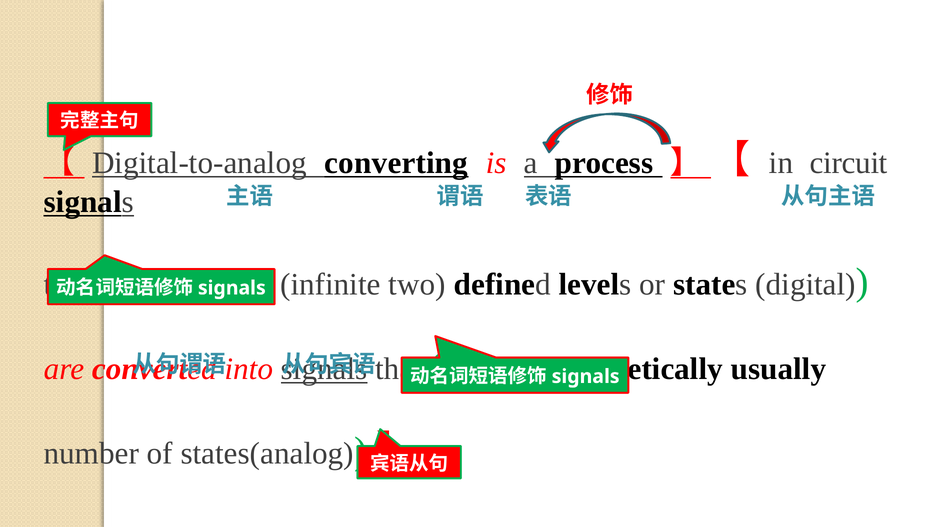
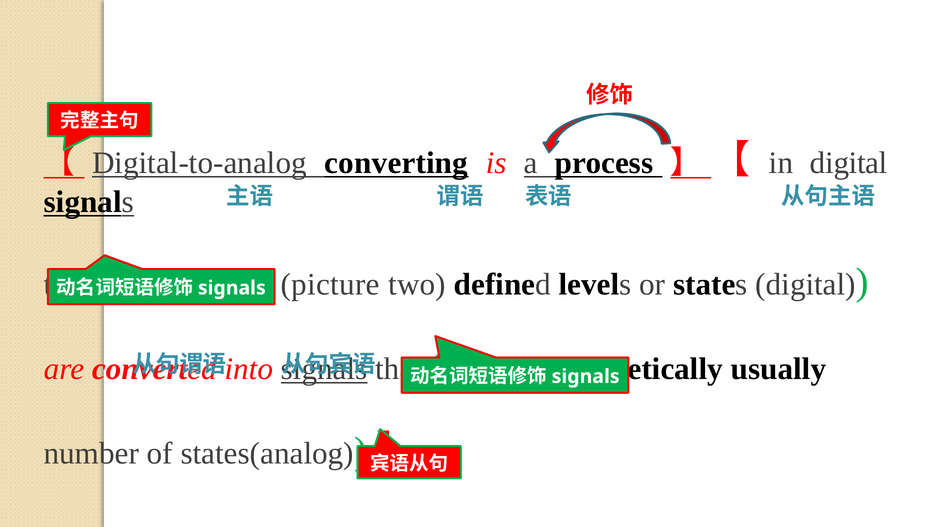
circuit: circuit -> digital (849, 163)
infinite: infinite -> picture (330, 284)
